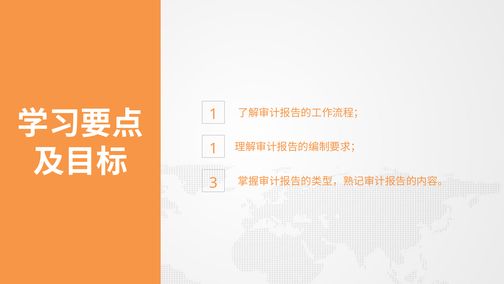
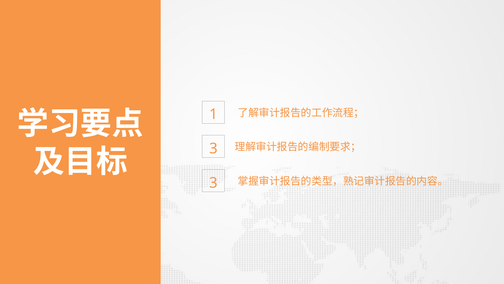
1: 1 -> 3 (213, 148)
